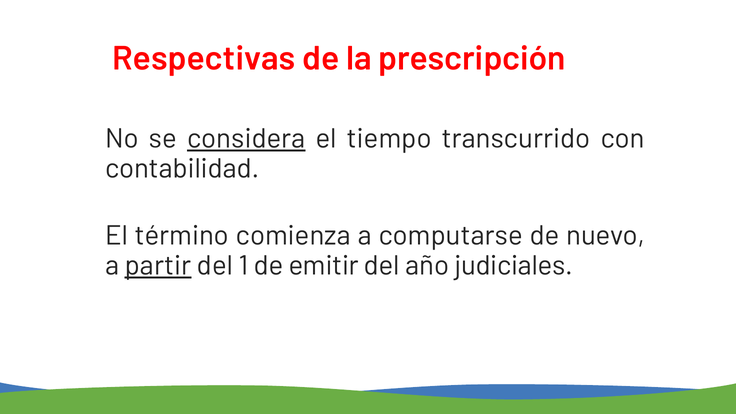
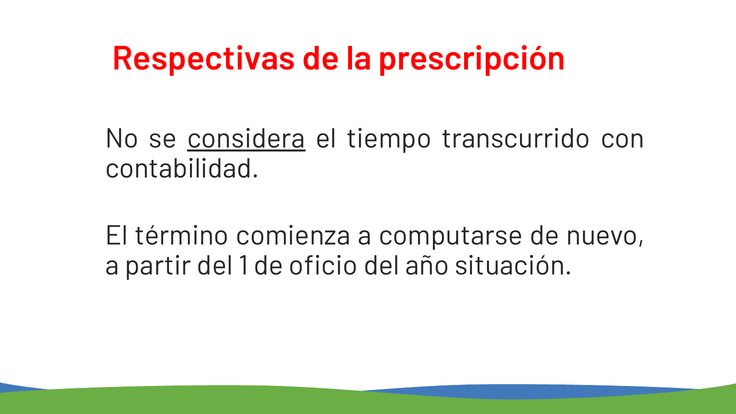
partir underline: present -> none (158, 266)
emitir: emitir -> oficio (323, 266)
judiciales: judiciales -> situación (514, 266)
